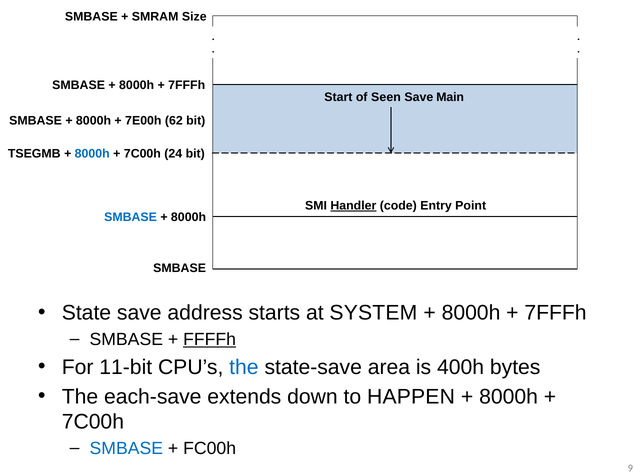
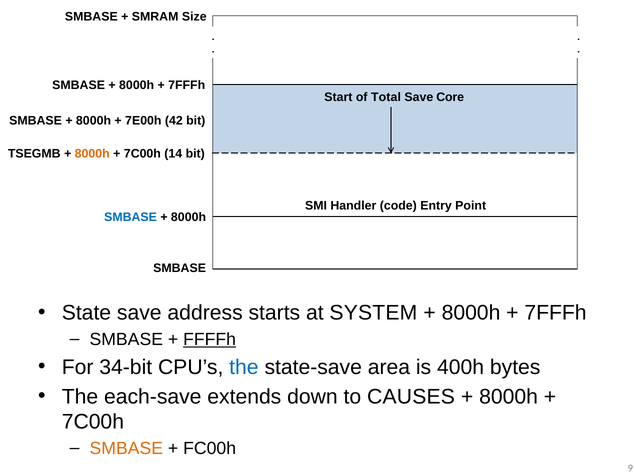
Seen: Seen -> Total (386, 97)
Main: Main -> Core (450, 97)
62: 62 -> 42 (174, 121)
8000h colour: blue -> orange (92, 154)
24: 24 -> 14 (173, 154)
Handler underline: present -> none (353, 206)
11-bit: 11-bit -> 34-bit (126, 367)
HAPPEN: HAPPEN -> CAUSES (411, 397)
SMBASE colour: blue -> orange (126, 449)
